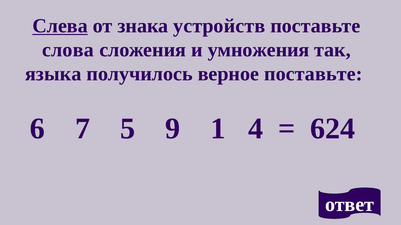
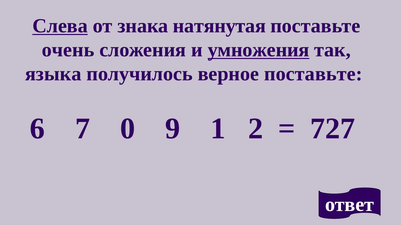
устройств: устройств -> натянутая (219, 26)
слова: слова -> очень (68, 50)
умножения underline: none -> present (259, 50)
5: 5 -> 0 (128, 129)
4: 4 -> 2 (256, 129)
624: 624 -> 727 (333, 129)
